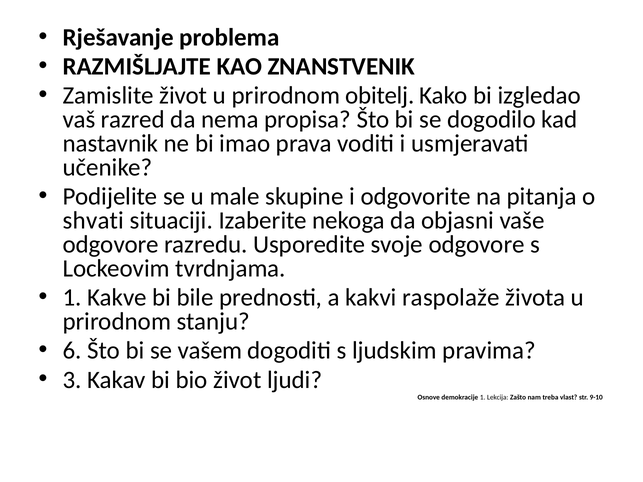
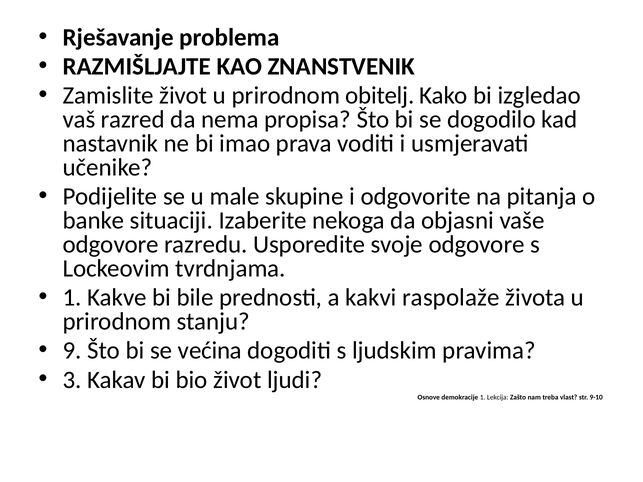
shvati: shvati -> banke (93, 221)
6: 6 -> 9 (72, 351)
vašem: vašem -> većina (210, 351)
